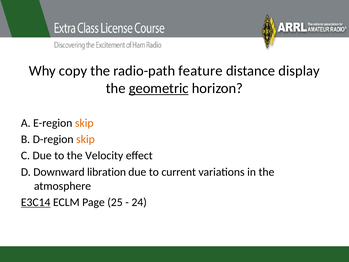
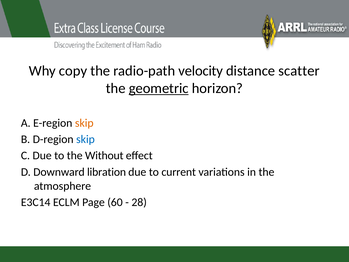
feature: feature -> velocity (201, 71)
display: display -> scatter (299, 71)
skip colour: orange -> blue (85, 139)
Velocity: Velocity -> Without (104, 156)
E3C14 underline: present -> none (36, 202)
25: 25 -> 60 (115, 202)
24: 24 -> 28 (139, 202)
